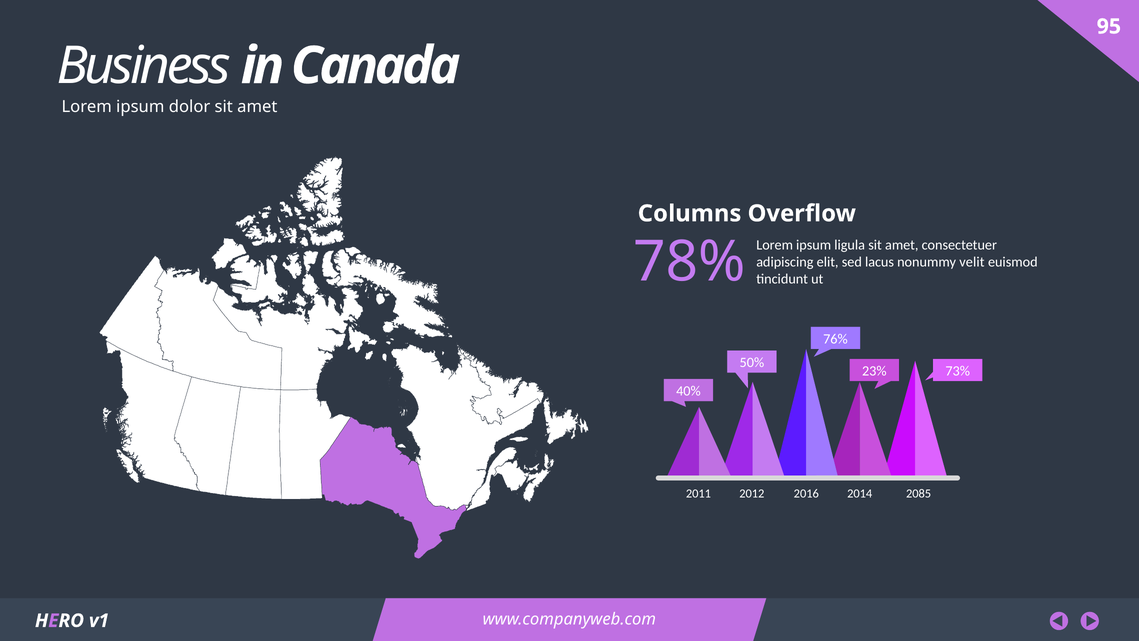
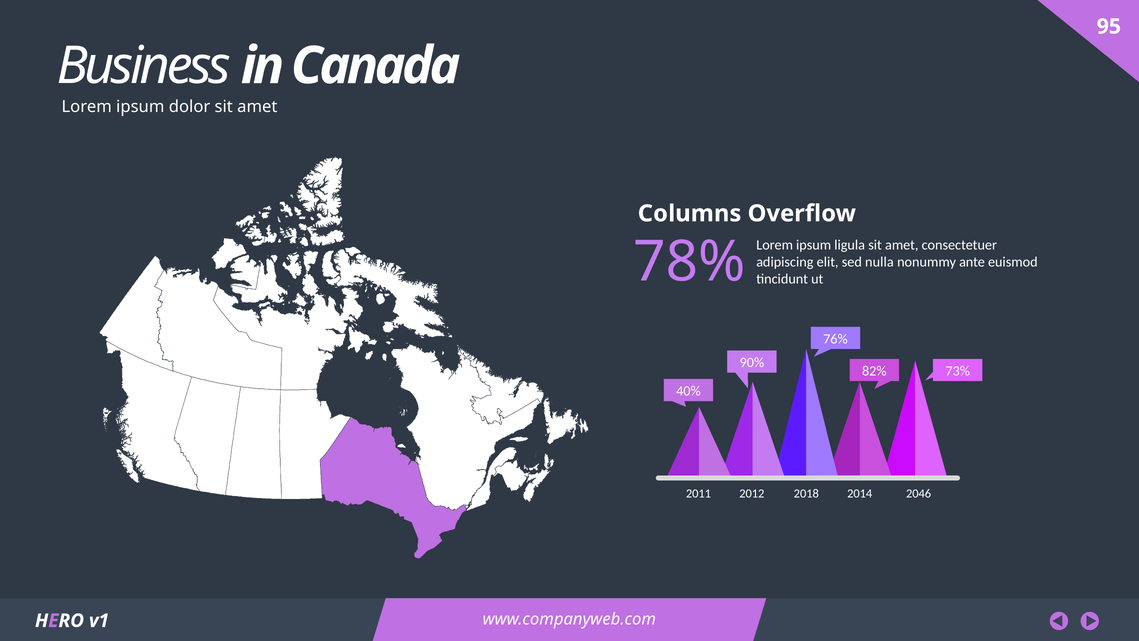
lacus: lacus -> nulla (879, 262)
velit: velit -> ante (972, 262)
50%: 50% -> 90% (752, 362)
23%: 23% -> 82% (874, 371)
2016: 2016 -> 2018 (806, 494)
2085: 2085 -> 2046 (919, 494)
